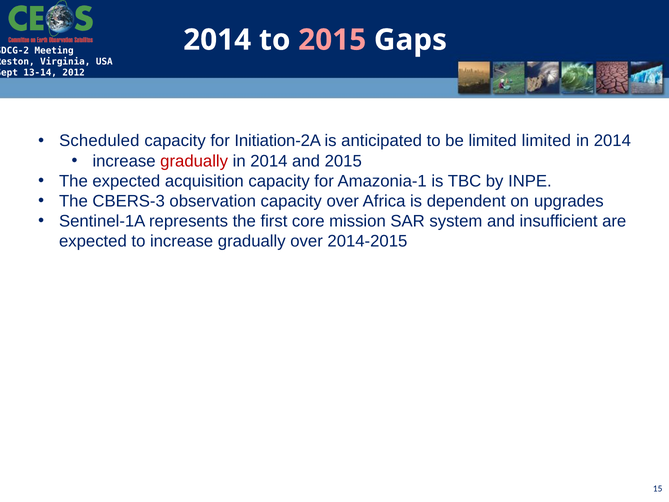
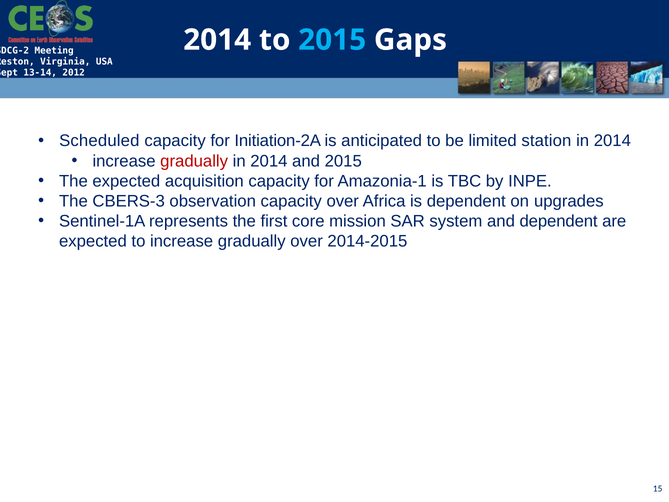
2015 colour: pink -> light blue (332, 40)
limited limited: limited -> station (546, 141)
and insufficient: insufficient -> dependent (559, 221)
